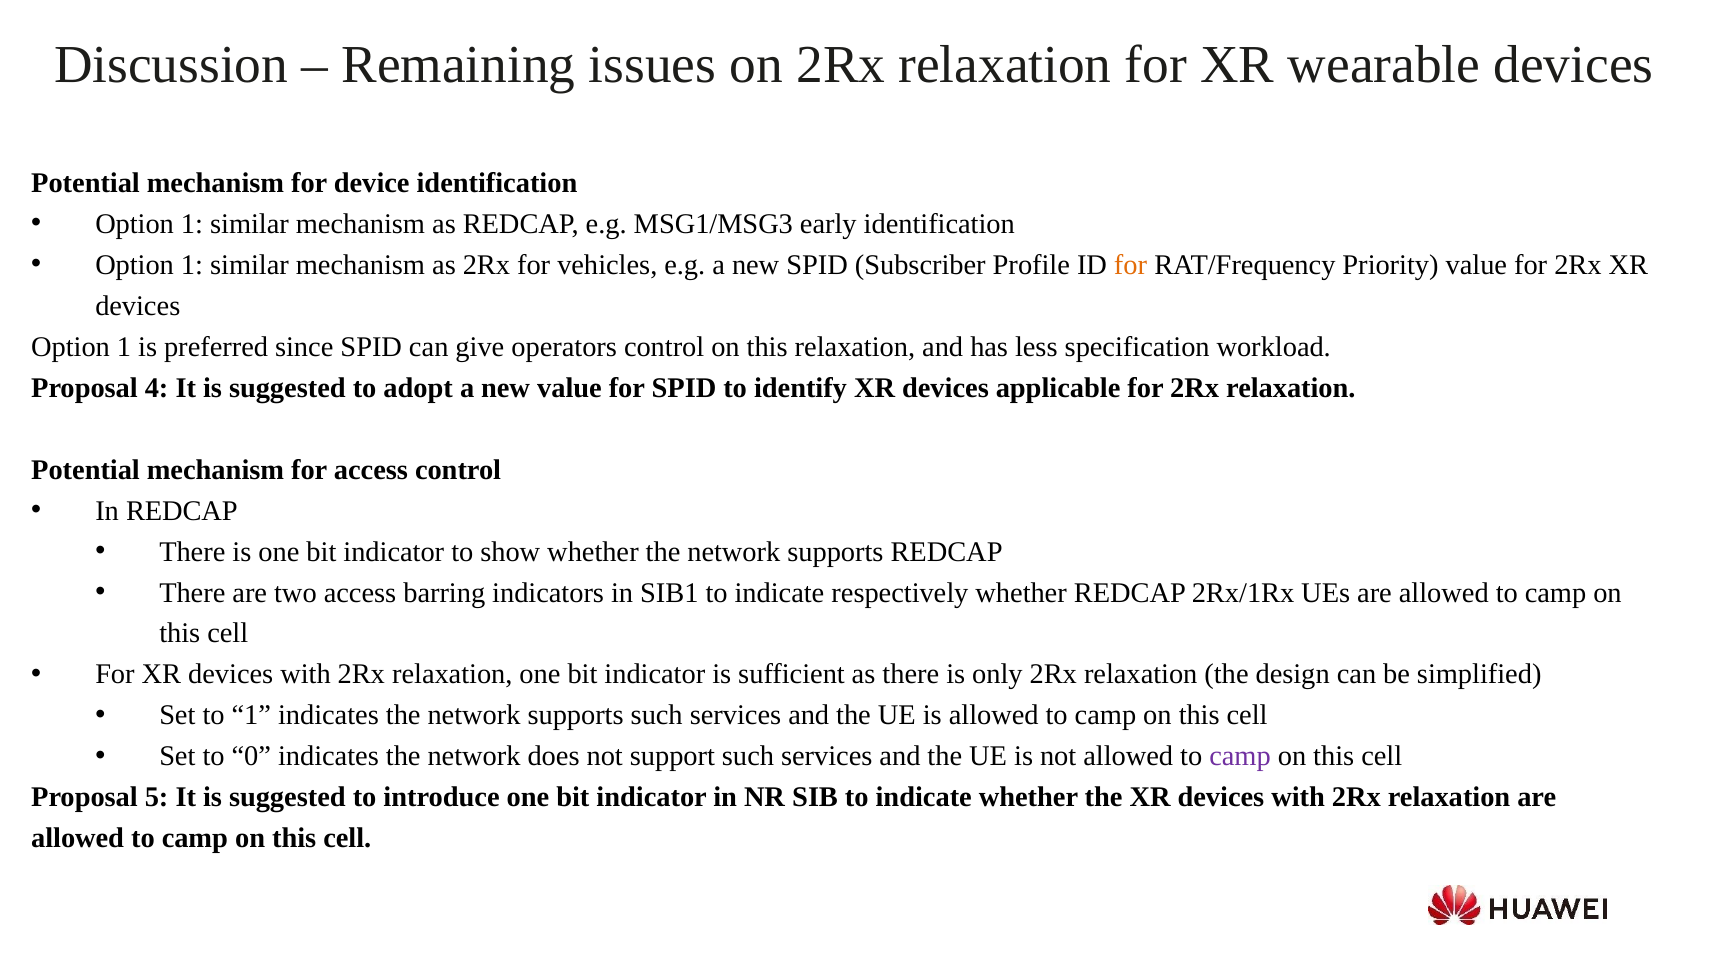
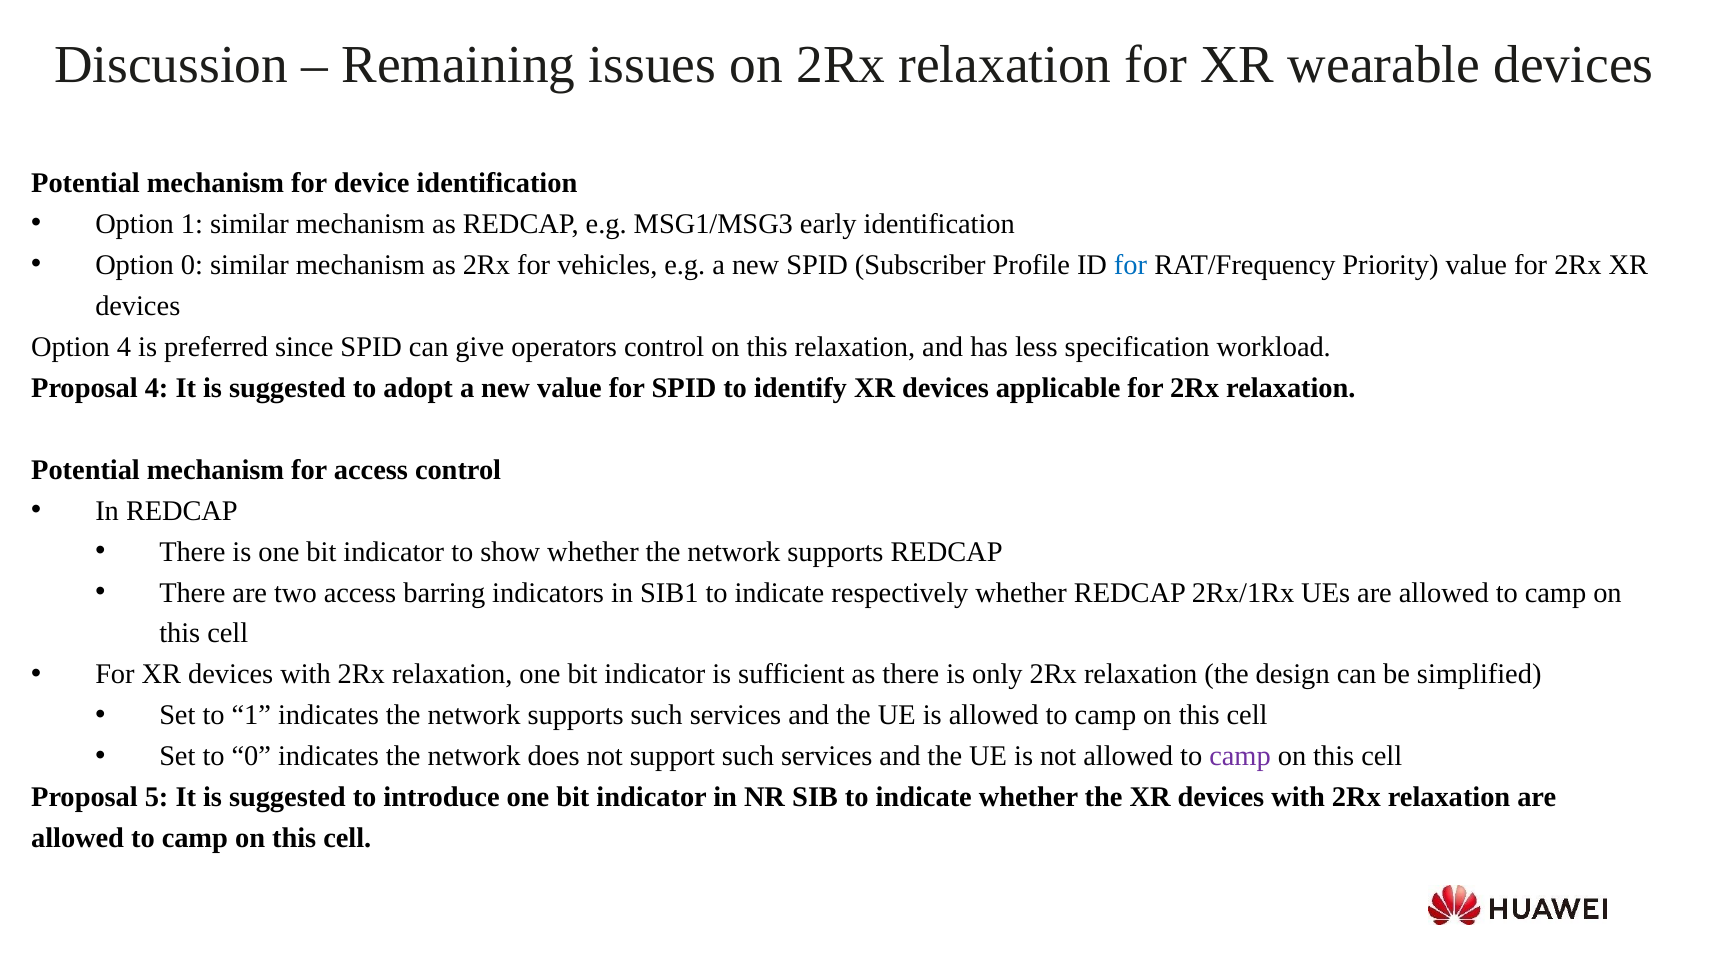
1: 1 -> 0 (192, 265)
for colour: orange -> blue (1131, 265)
1: 1 -> 4 (124, 347)
